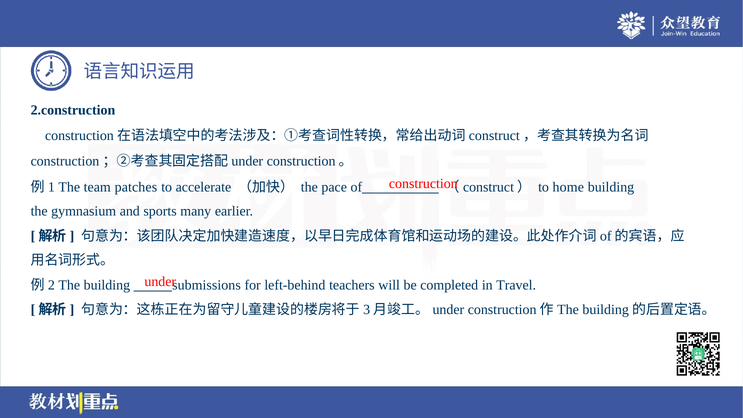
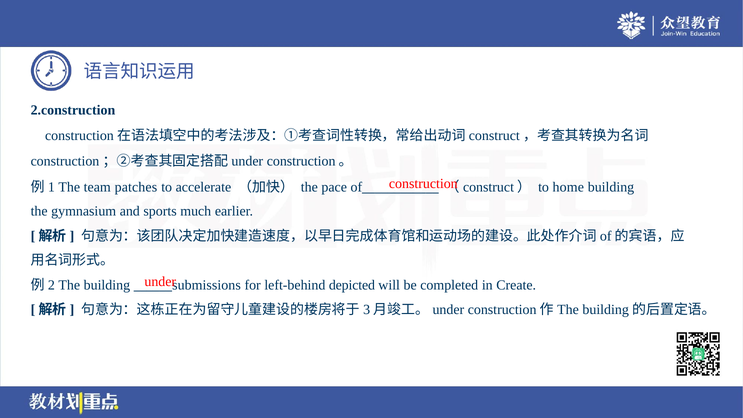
many: many -> much (196, 211)
teachers: teachers -> depicted (352, 285)
Travel: Travel -> Create (516, 285)
